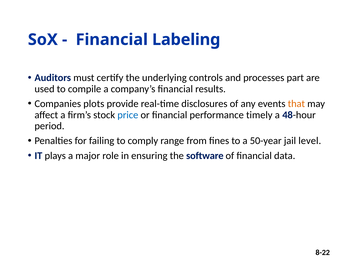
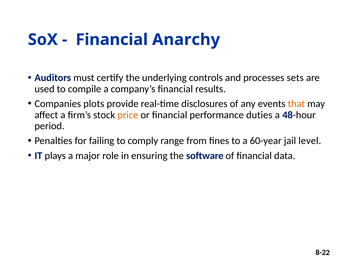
Labeling: Labeling -> Anarchy (186, 40)
part: part -> sets (295, 78)
price colour: blue -> orange (128, 115)
timely: timely -> duties (259, 115)
50-year: 50-year -> 60-year (266, 141)
